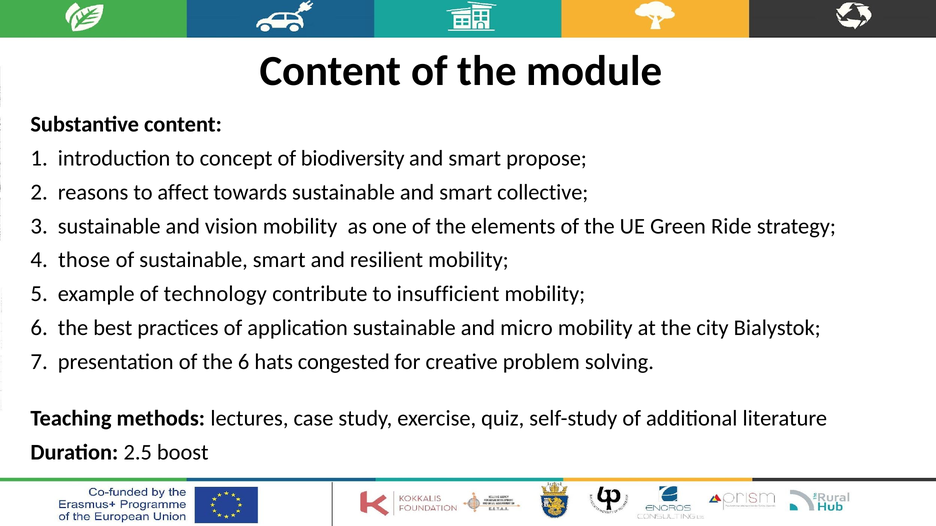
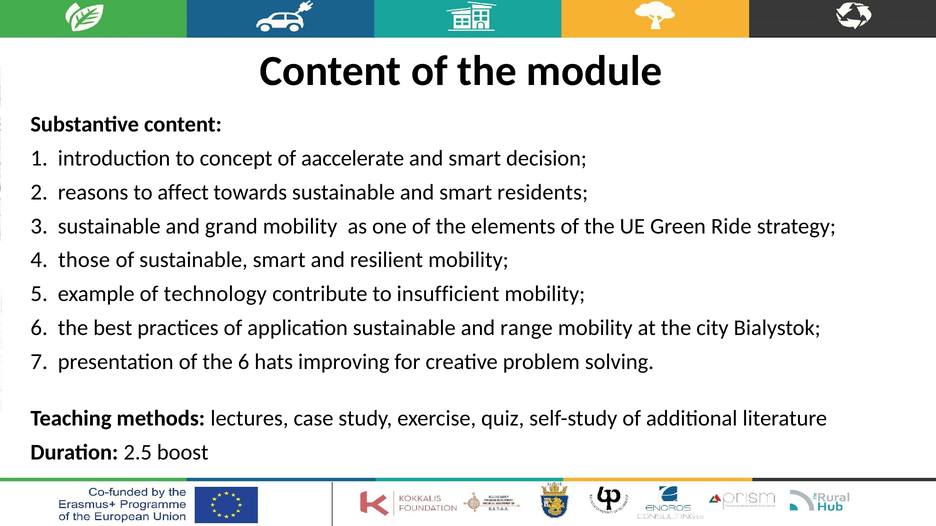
biodiversity: biodiversity -> aaccelerate (353, 158)
propose: propose -> decision (547, 158)
collective: collective -> residents (543, 192)
vision: vision -> grand (231, 226)
micro: micro -> range (526, 328)
congested: congested -> improving (344, 362)
